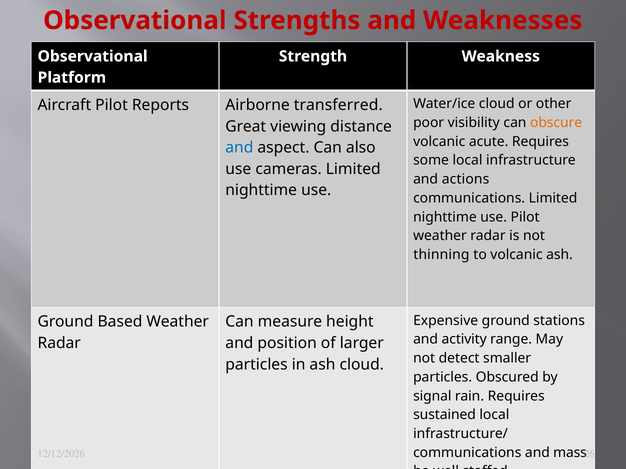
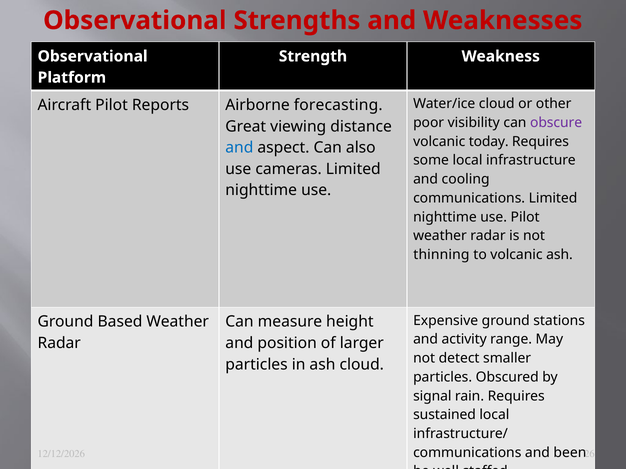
transferred: transferred -> forecasting (338, 105)
obscure colour: orange -> purple (556, 123)
acute: acute -> today (489, 142)
actions: actions -> cooling (466, 179)
mass: mass -> been (570, 453)
